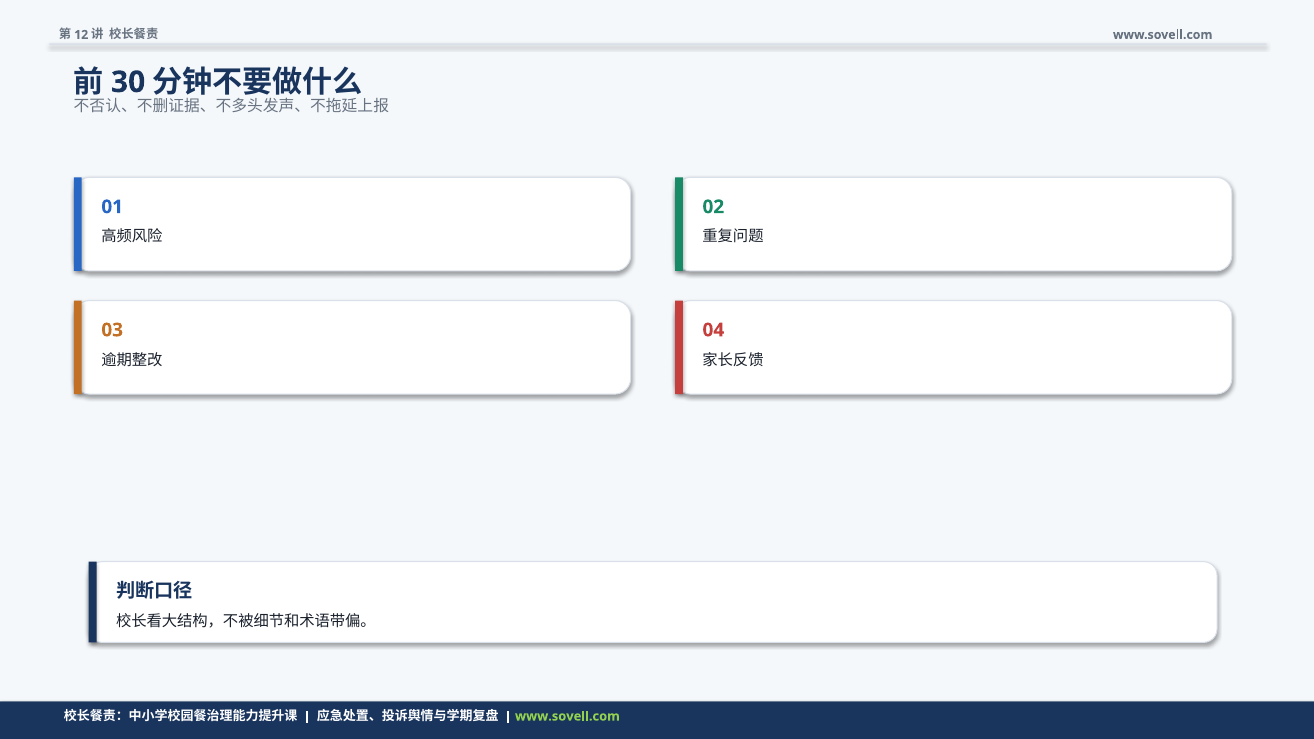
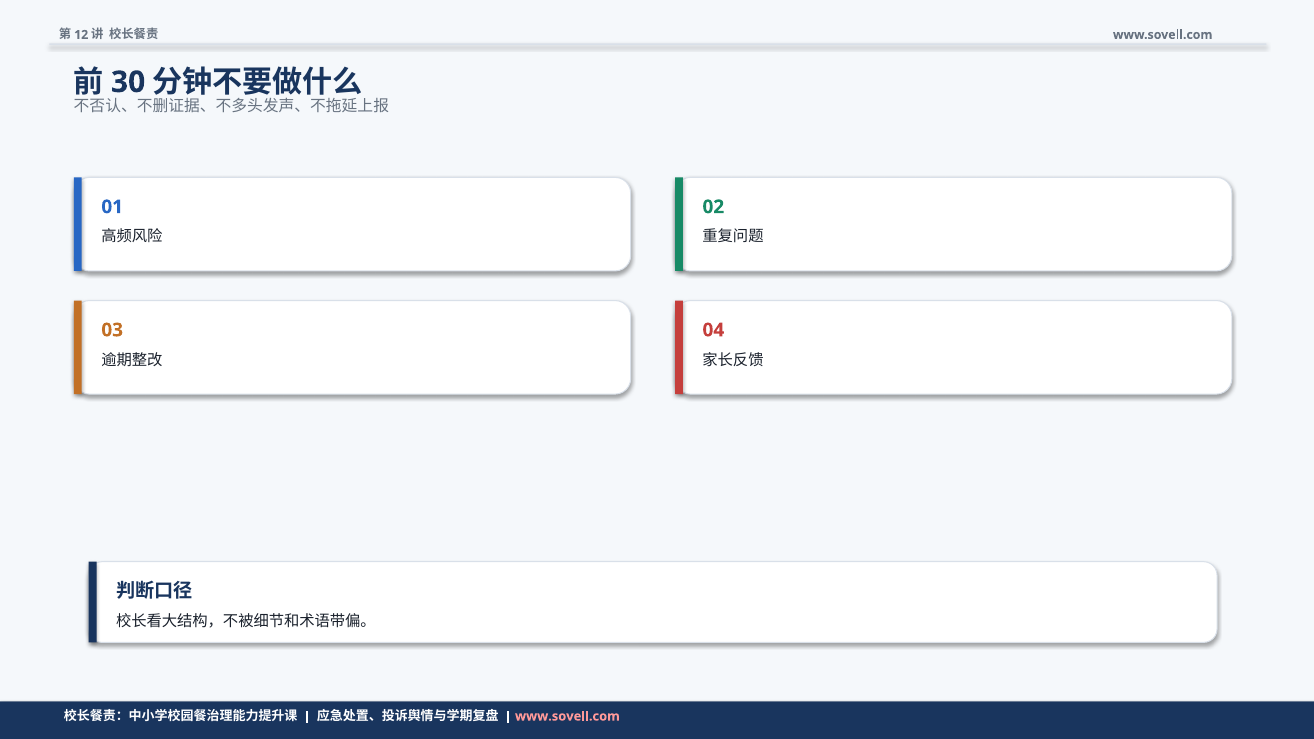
www.sovell.com colour: light green -> pink (567, 716)
